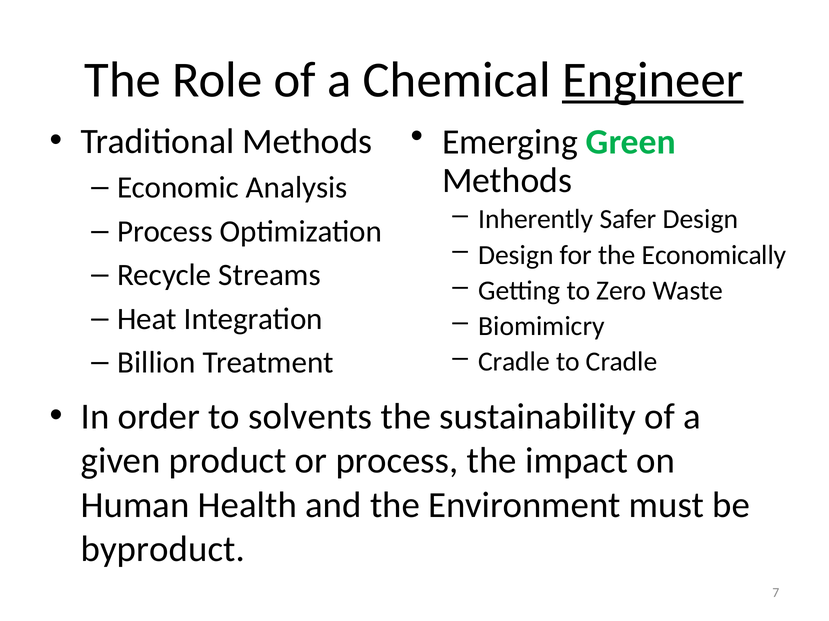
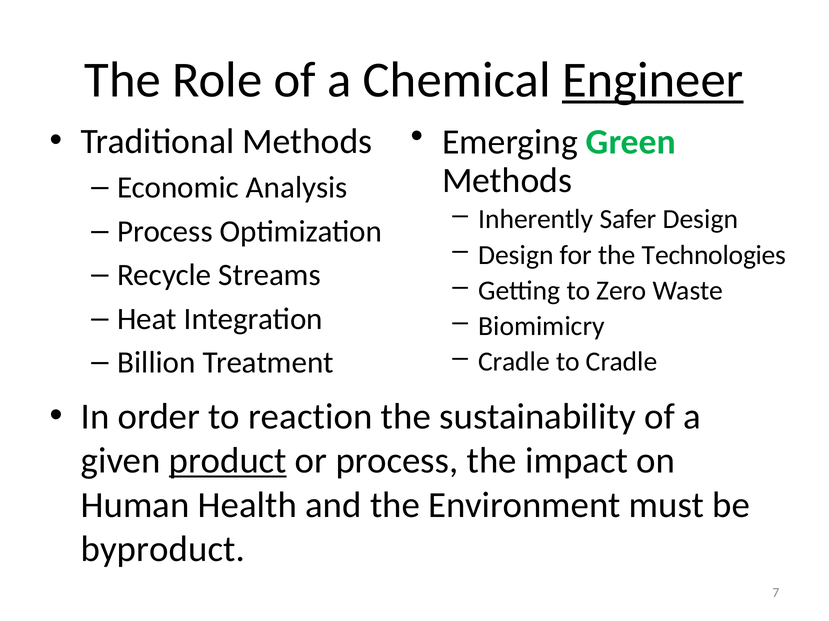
Economically: Economically -> Technologies (714, 255)
solvents: solvents -> reaction (310, 417)
product underline: none -> present (228, 461)
